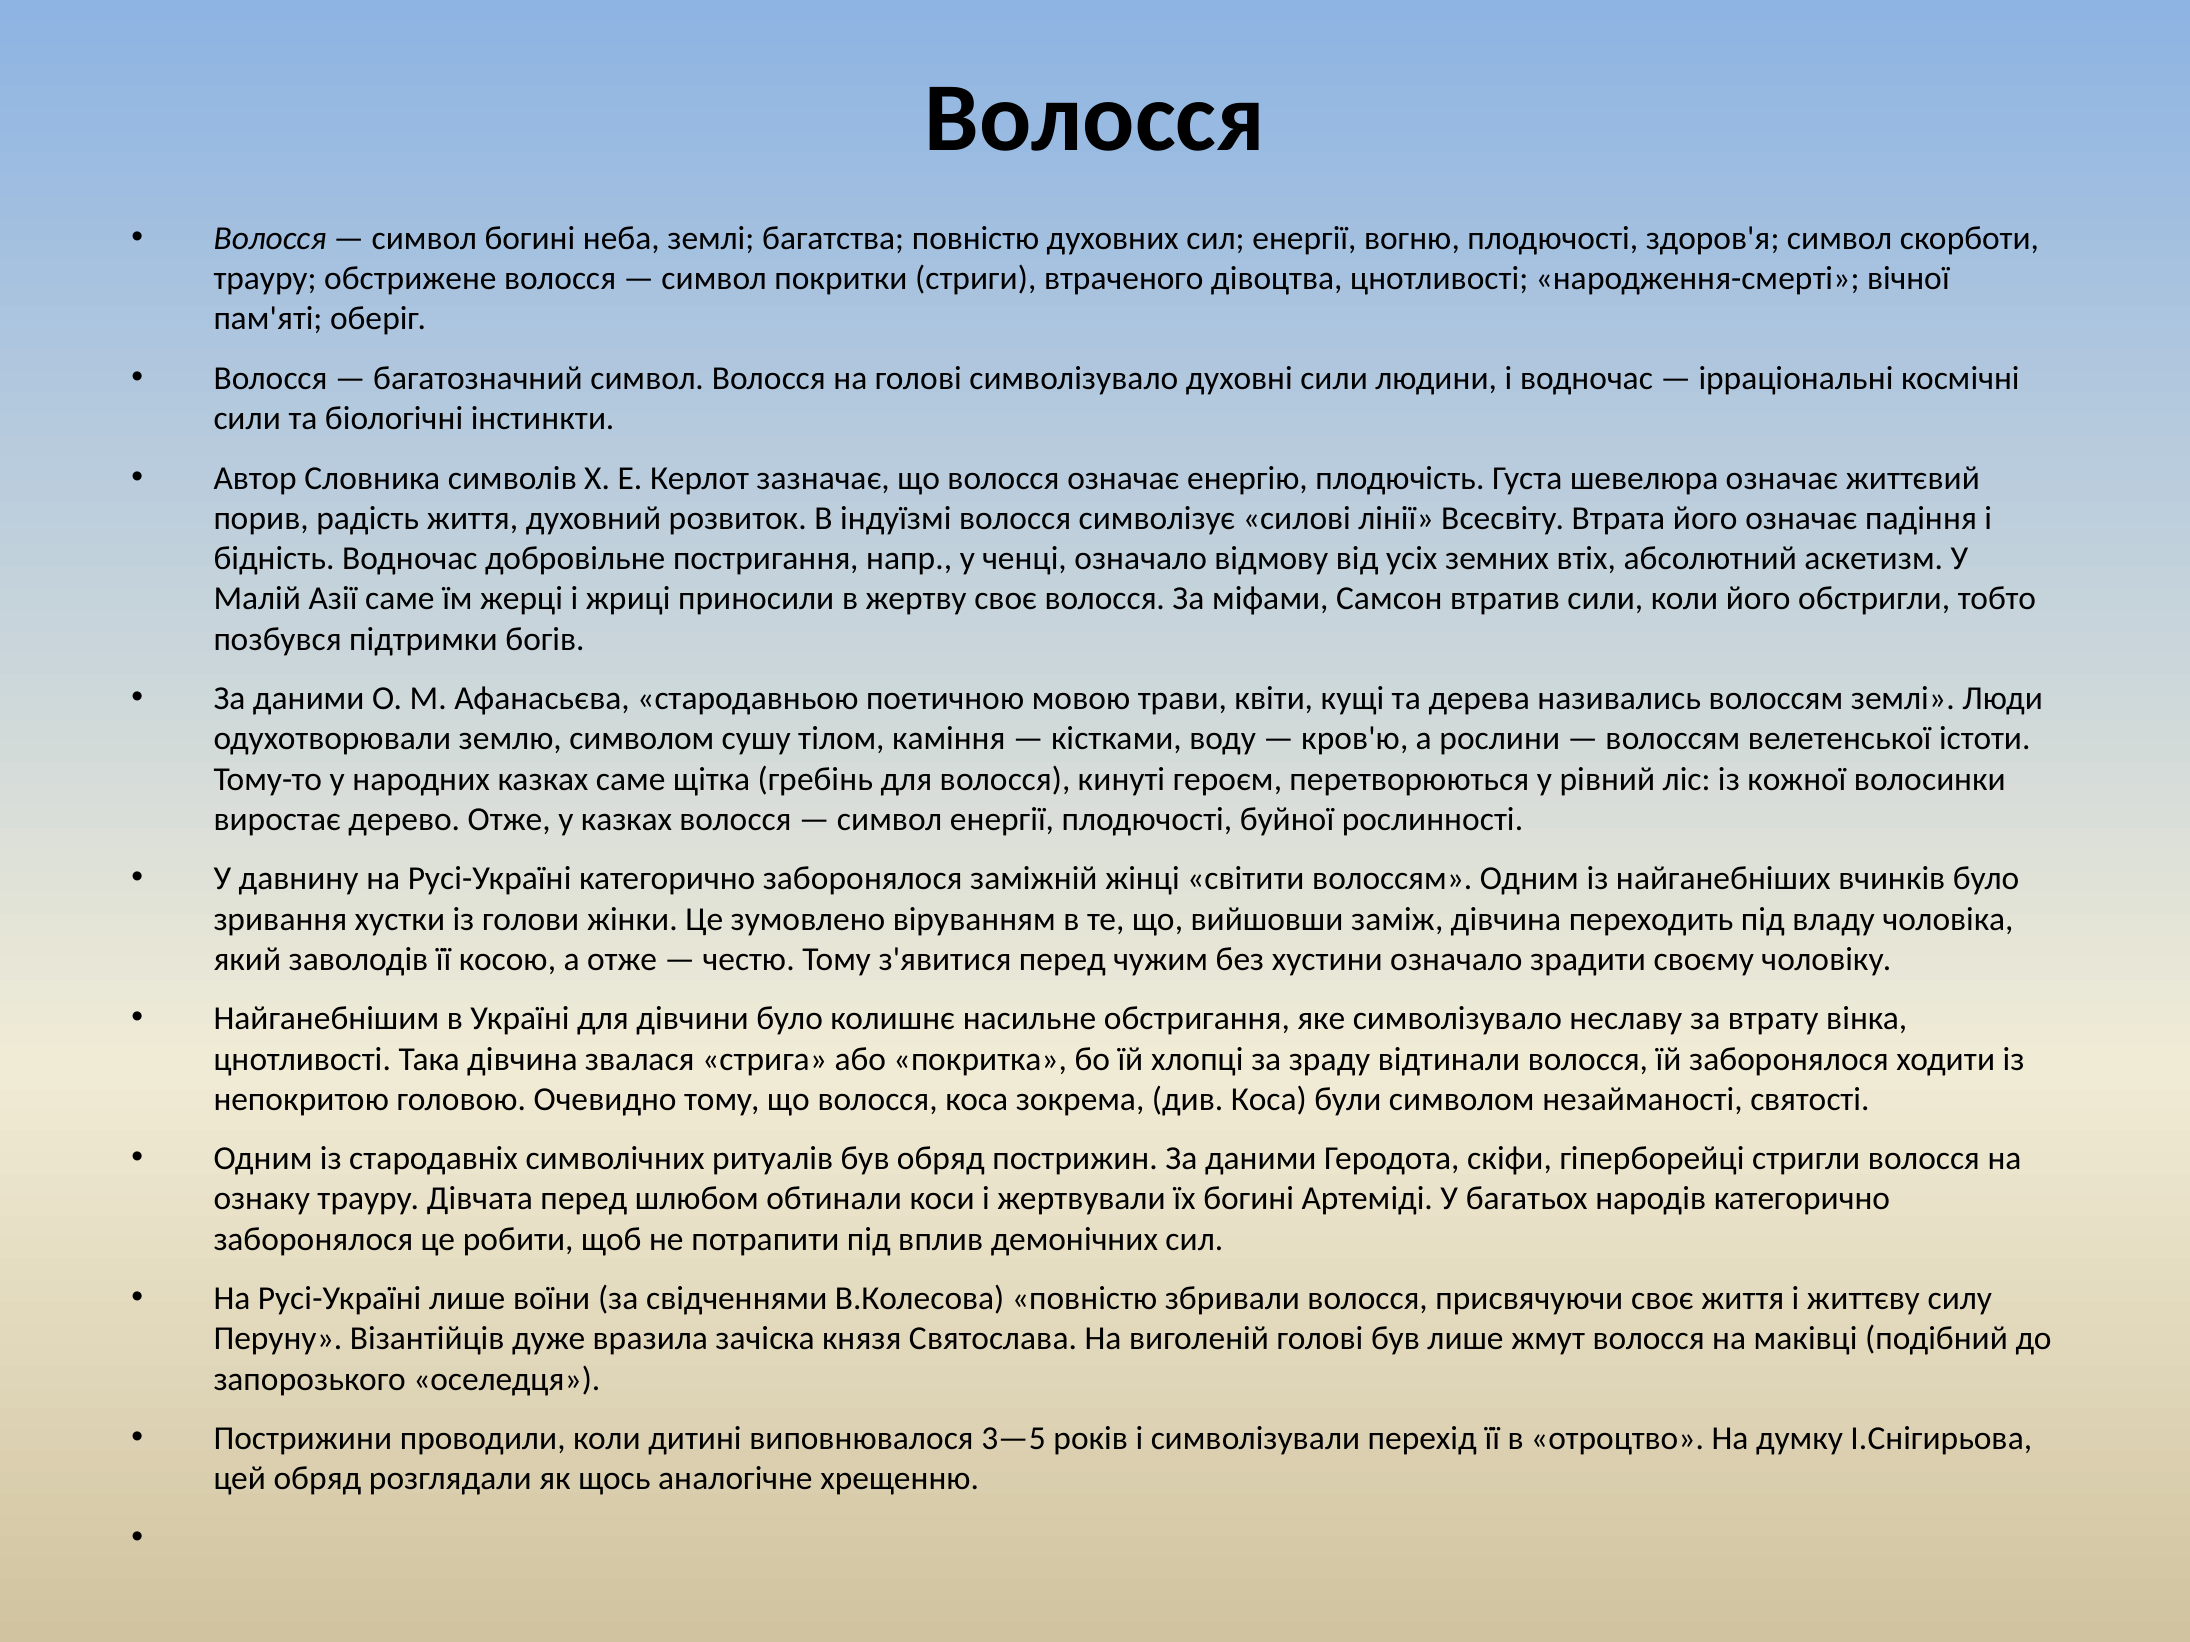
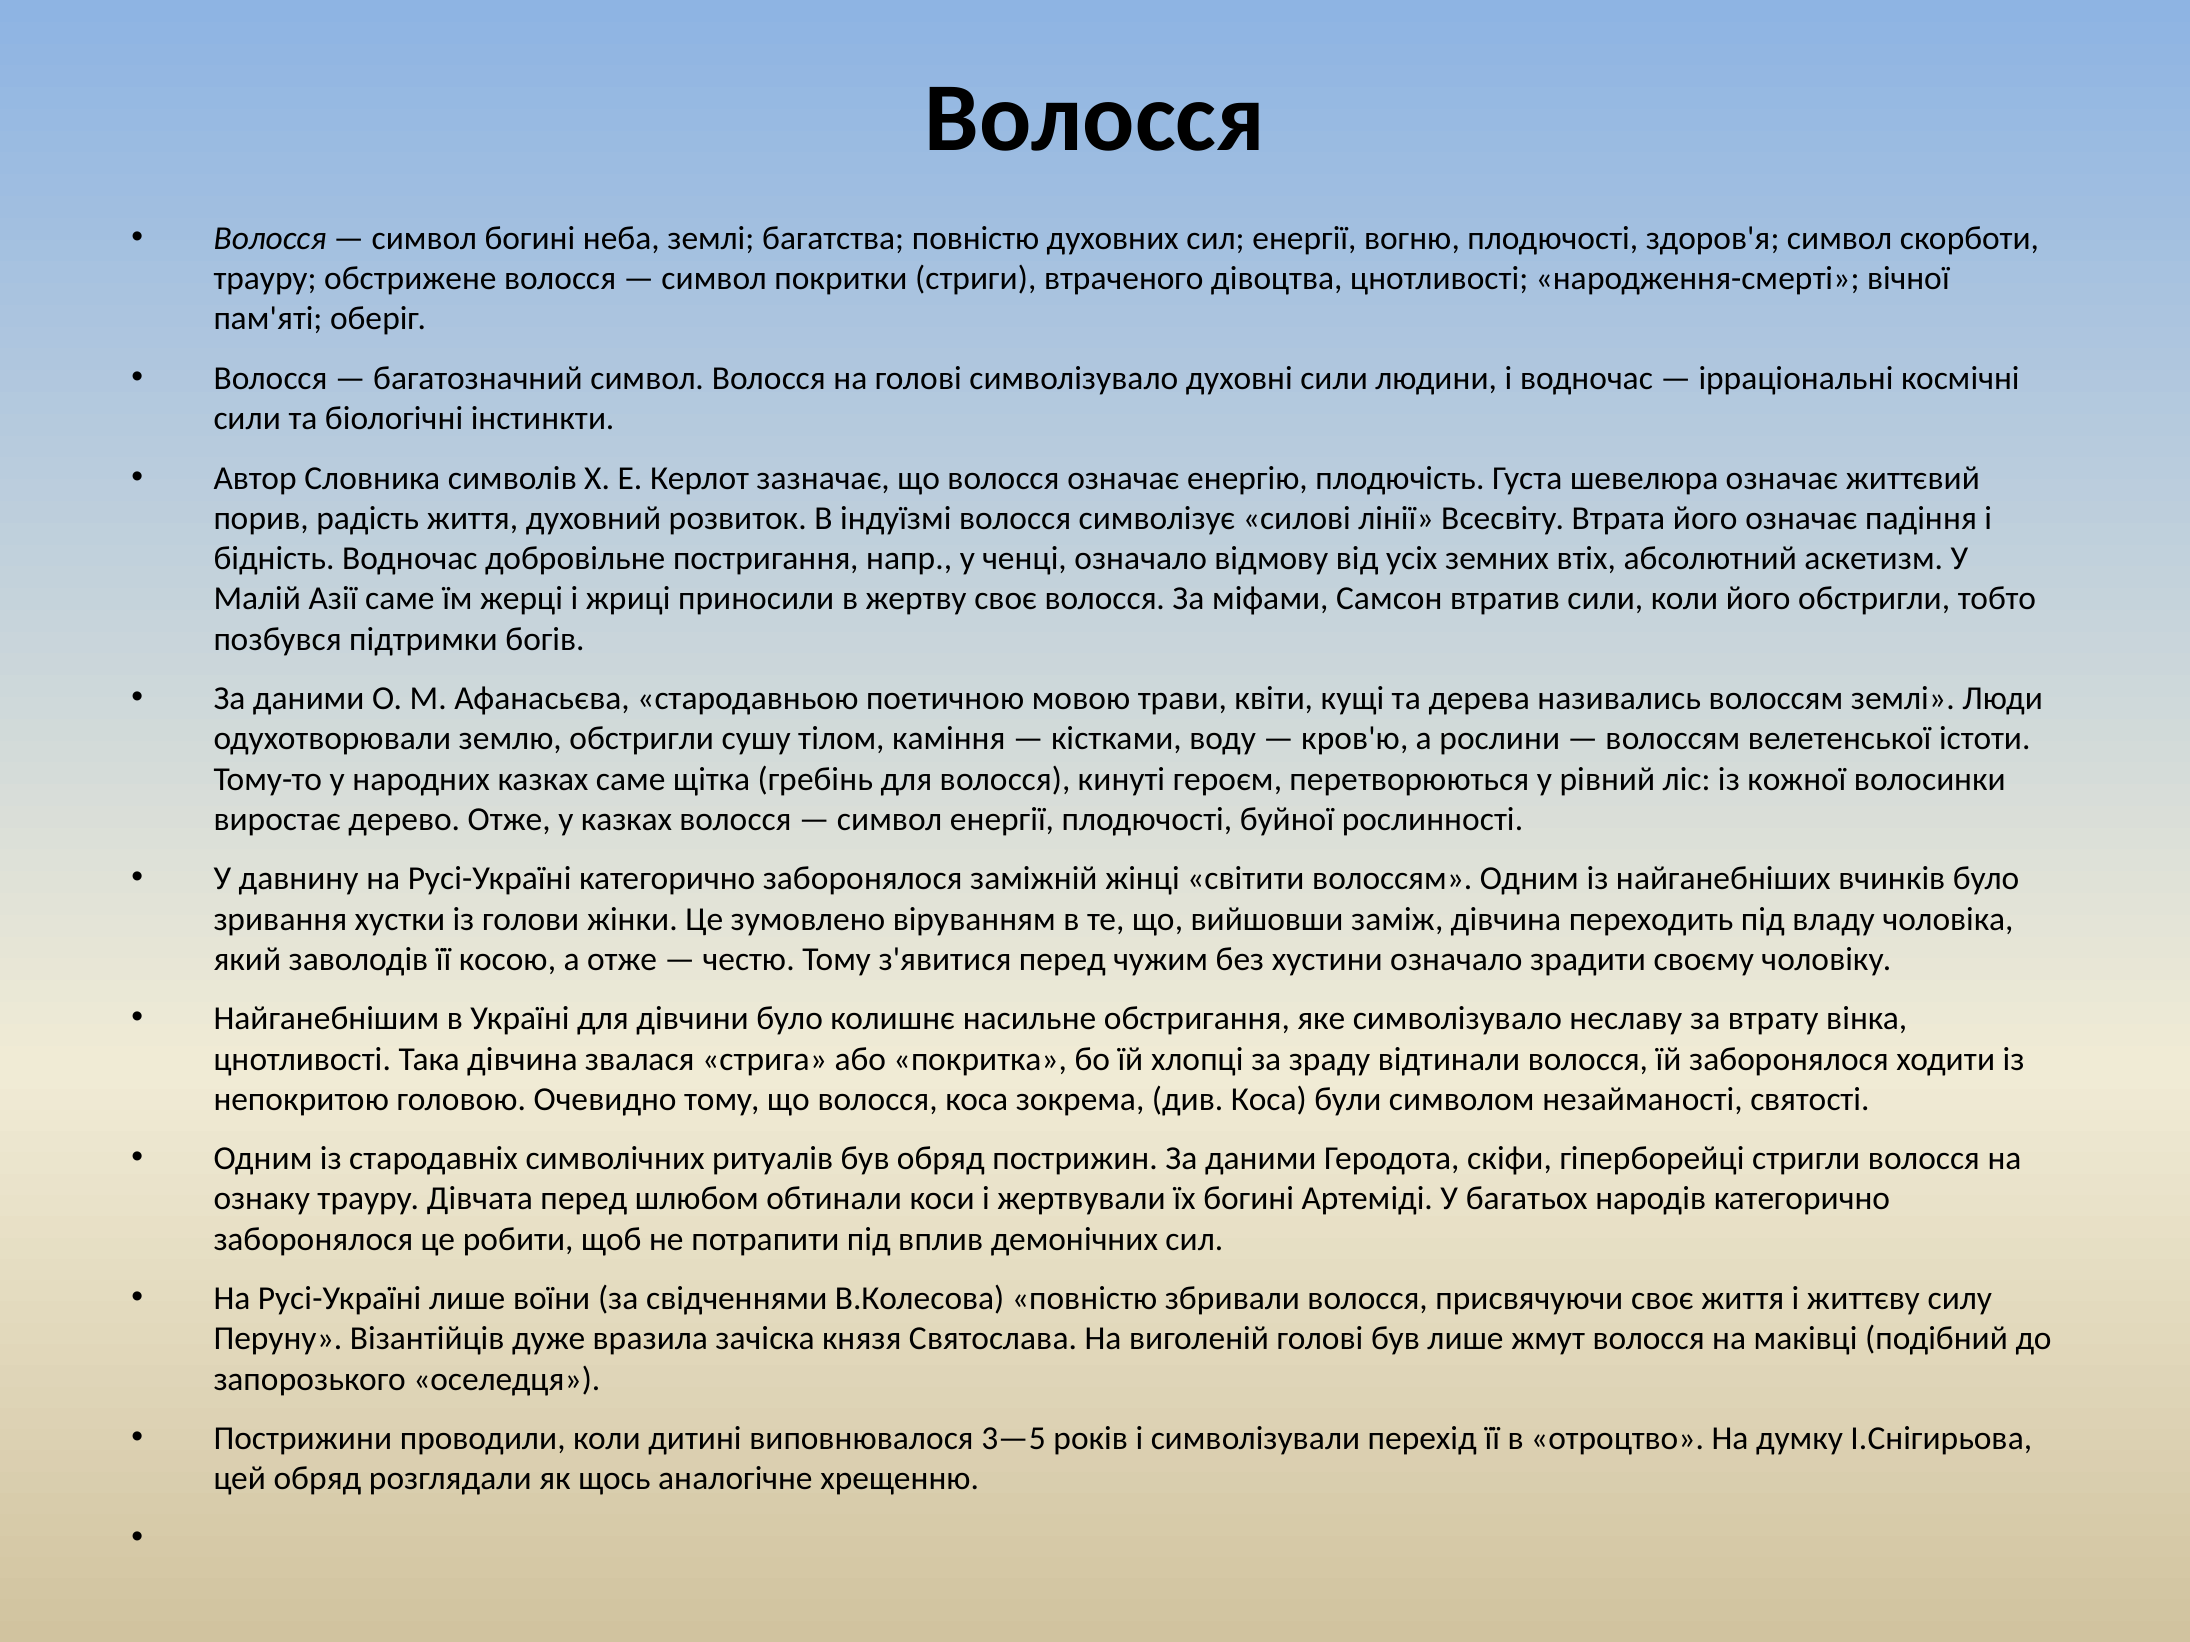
землю символом: символом -> обстригли (642, 739)
